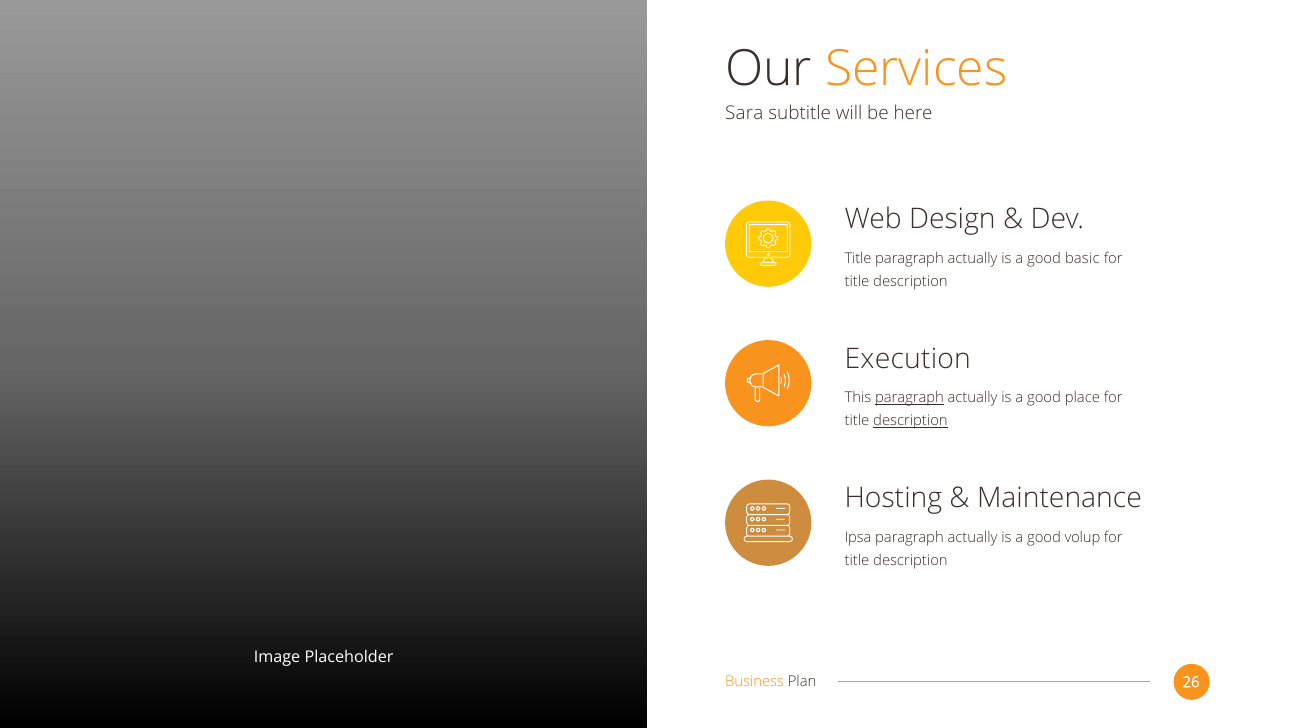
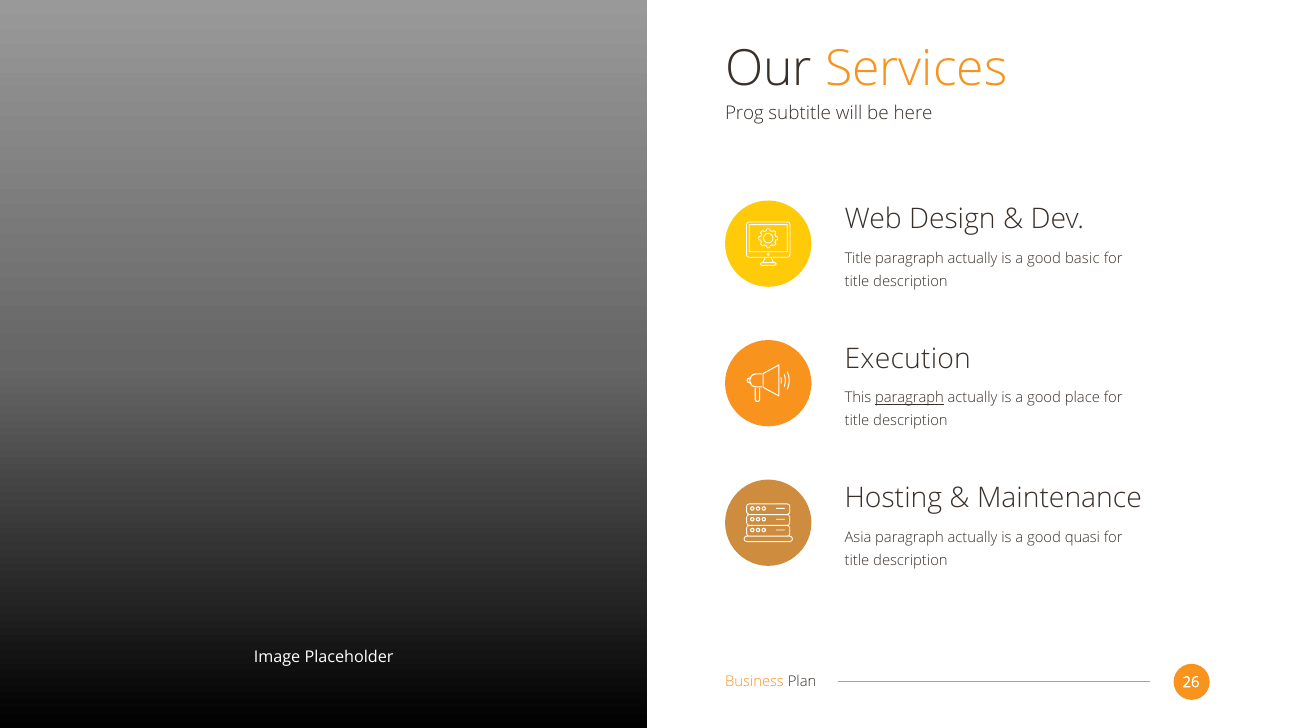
Sara: Sara -> Prog (744, 113)
description underline: present -> none (910, 421)
Ipsa: Ipsa -> Asia (858, 538)
volup: volup -> quasi (1082, 538)
